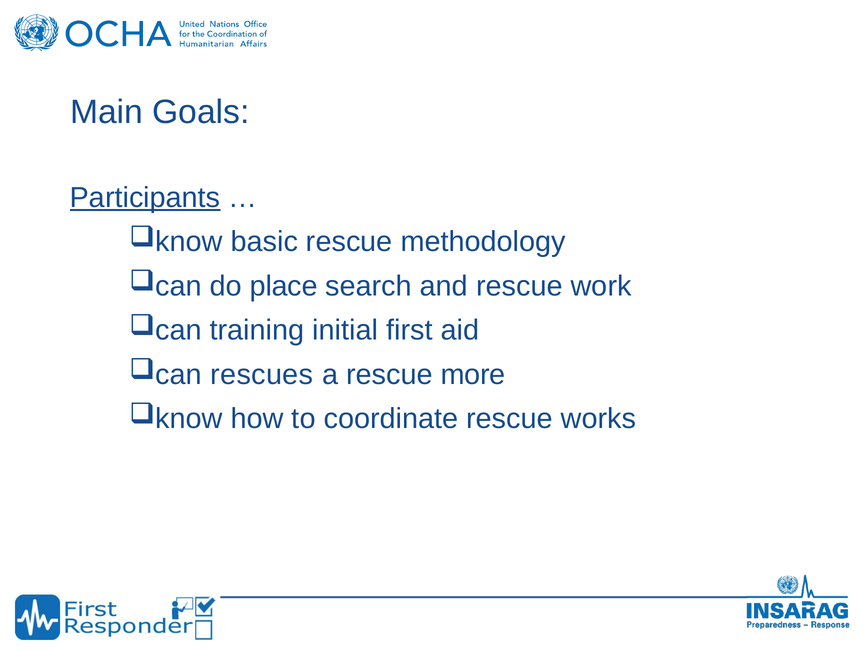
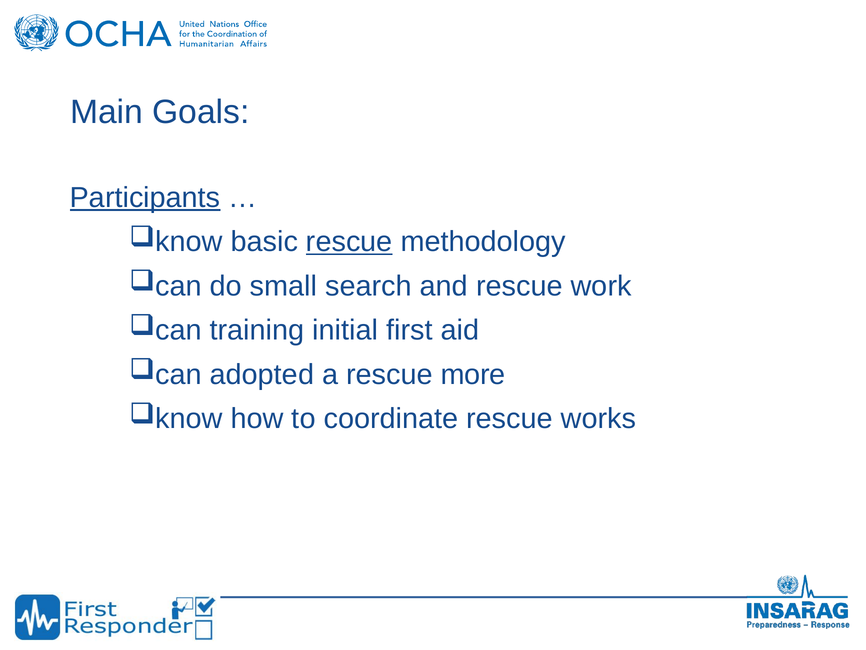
rescue underline: none -> present (349, 242)
place: place -> small (284, 286)
rescues: rescues -> adopted (262, 374)
